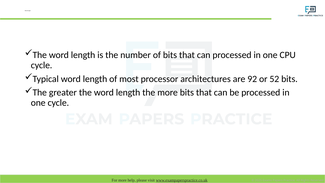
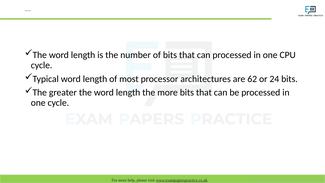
92: 92 -> 62 (252, 79)
52: 52 -> 24 (274, 79)
